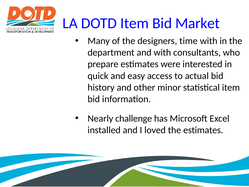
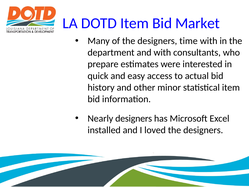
Nearly challenge: challenge -> designers (134, 118)
loved the estimates: estimates -> designers (203, 130)
